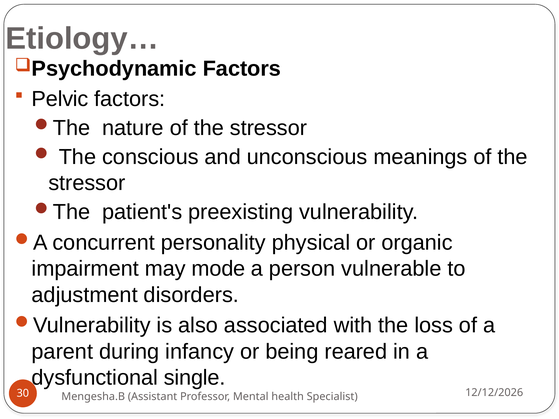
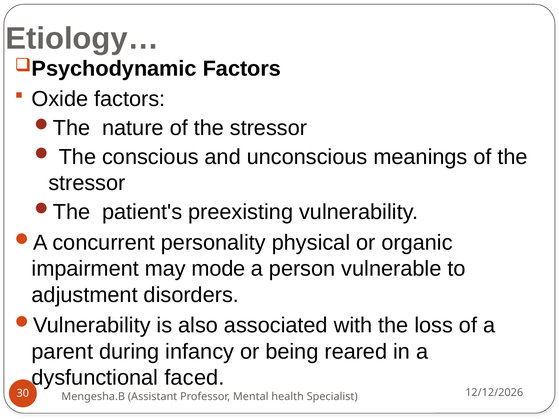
Pelvic: Pelvic -> Oxide (60, 99)
single: single -> faced (195, 378)
